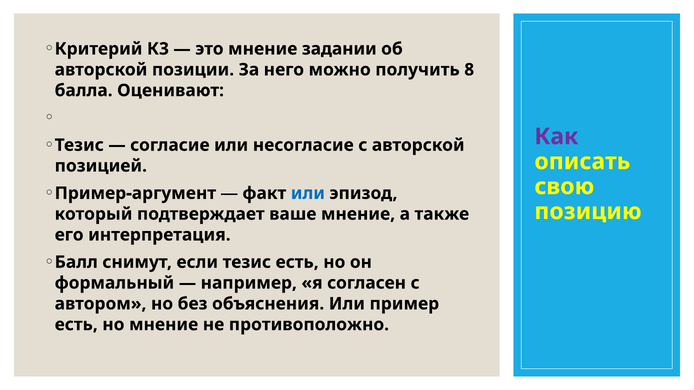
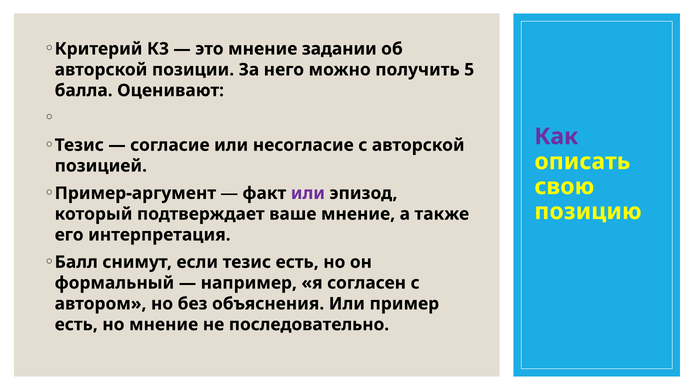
8: 8 -> 5 (469, 70)
или colour: blue -> purple (308, 193)
противоположно: противоположно -> последовательно (309, 325)
